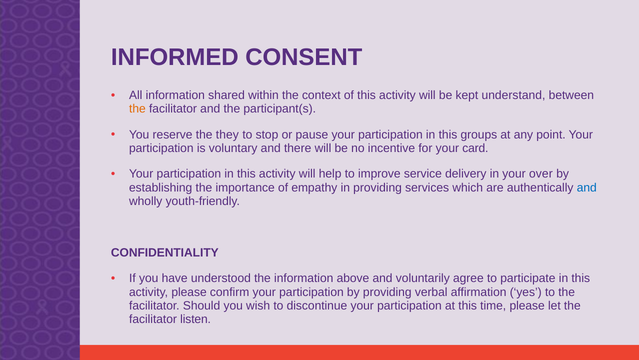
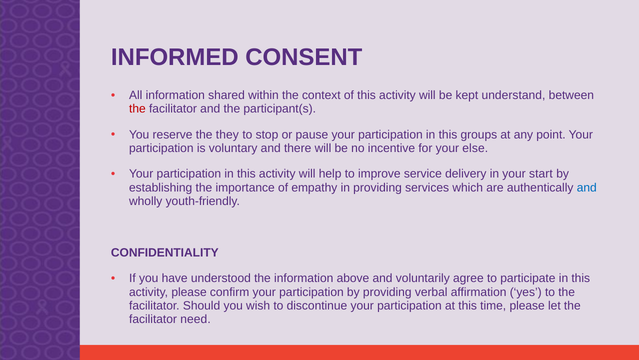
the colour: orange -> red (137, 109)
card: card -> else (475, 148)
over: over -> start (541, 174)
listen: listen -> need (195, 319)
